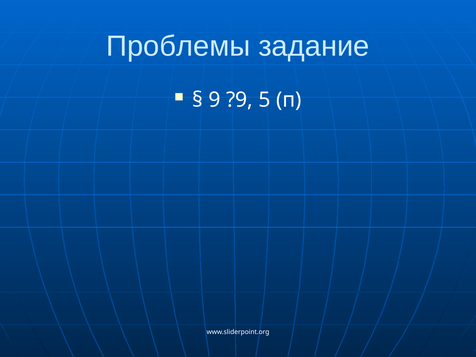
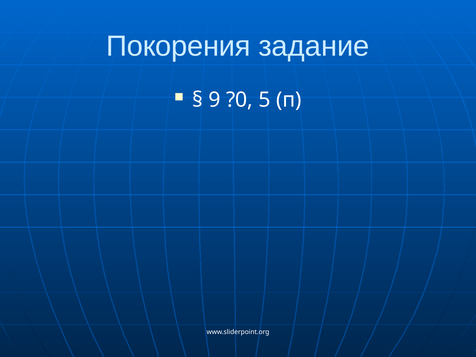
Проблемы: Проблемы -> Покорения (178, 46)
?9: ?9 -> ?0 (240, 100)
